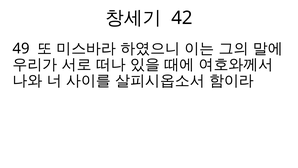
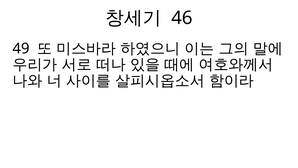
42: 42 -> 46 (182, 18)
